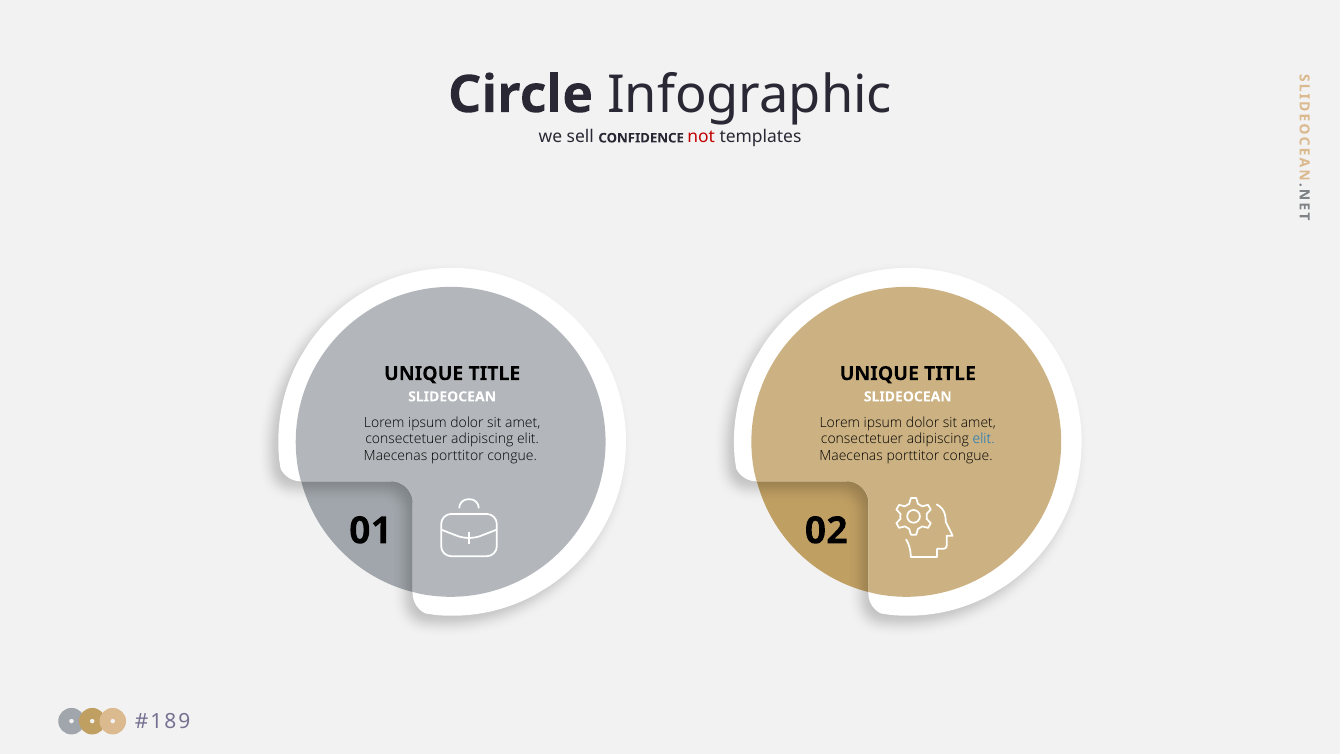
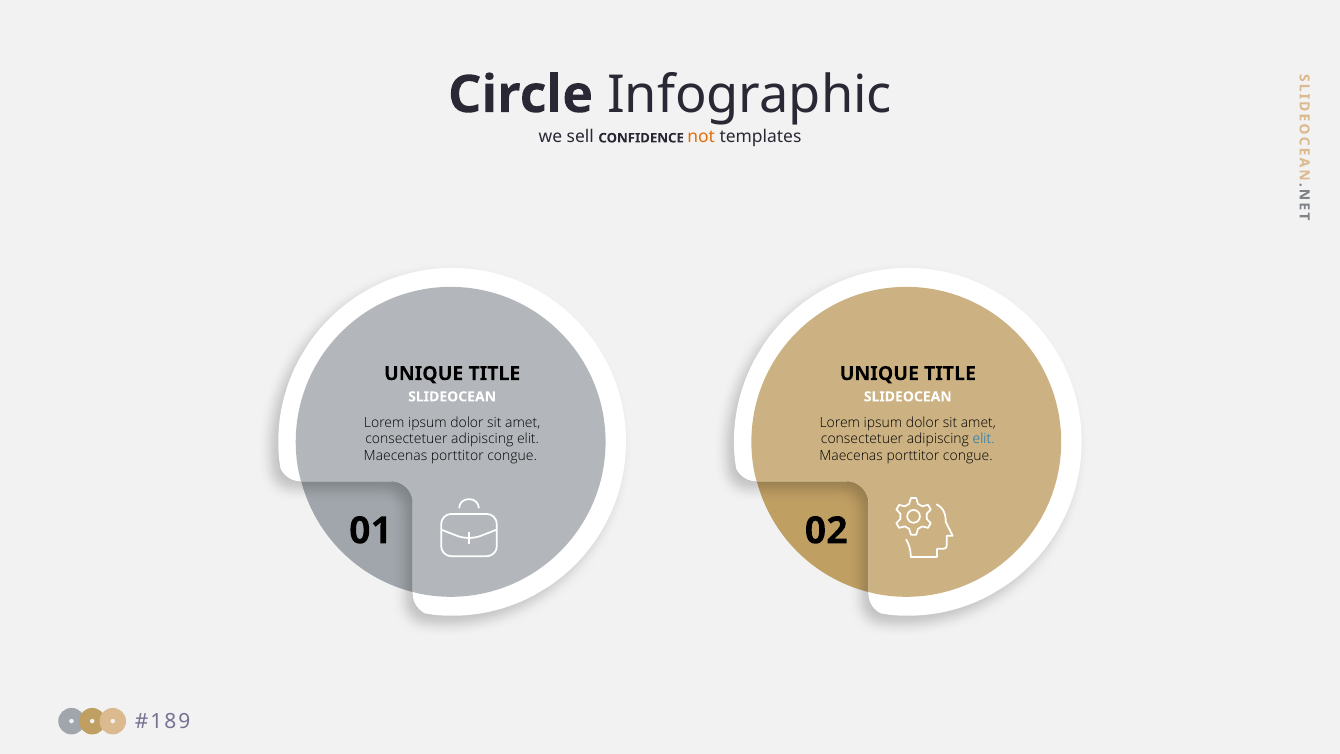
not colour: red -> orange (701, 137)
